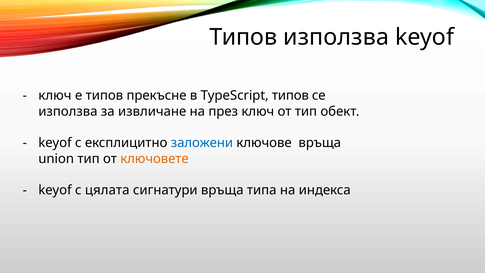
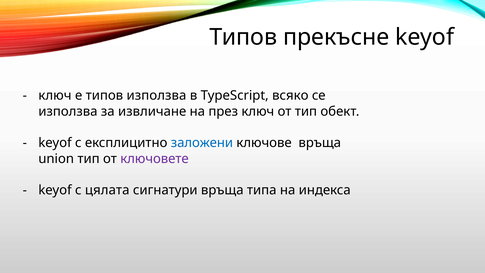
Типов използва: използва -> прекъсне (336, 37)
типов прекъсне: прекъсне -> използва (156, 96)
TypeScript типов: типов -> всяко (290, 96)
ключовете colour: orange -> purple (154, 159)
